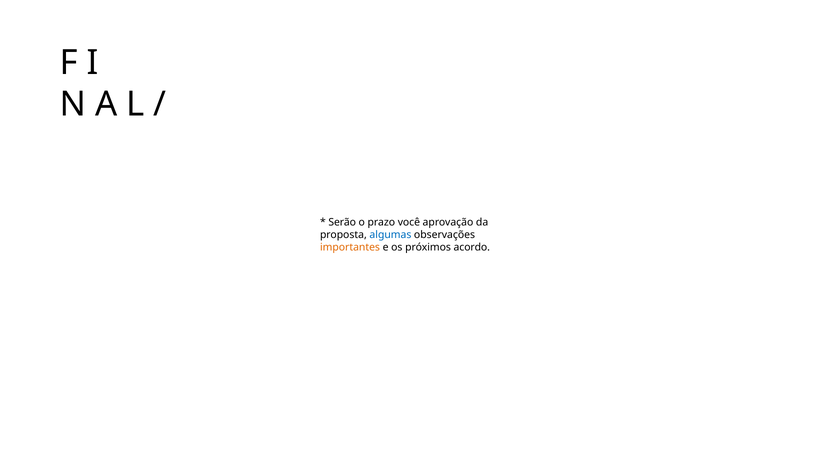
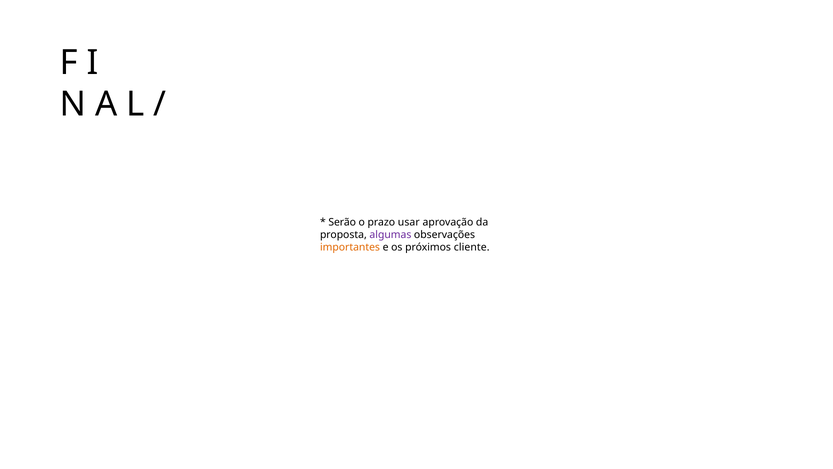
você: você -> usar (409, 222)
algumas colour: blue -> purple (390, 235)
acordo: acordo -> cliente (472, 247)
